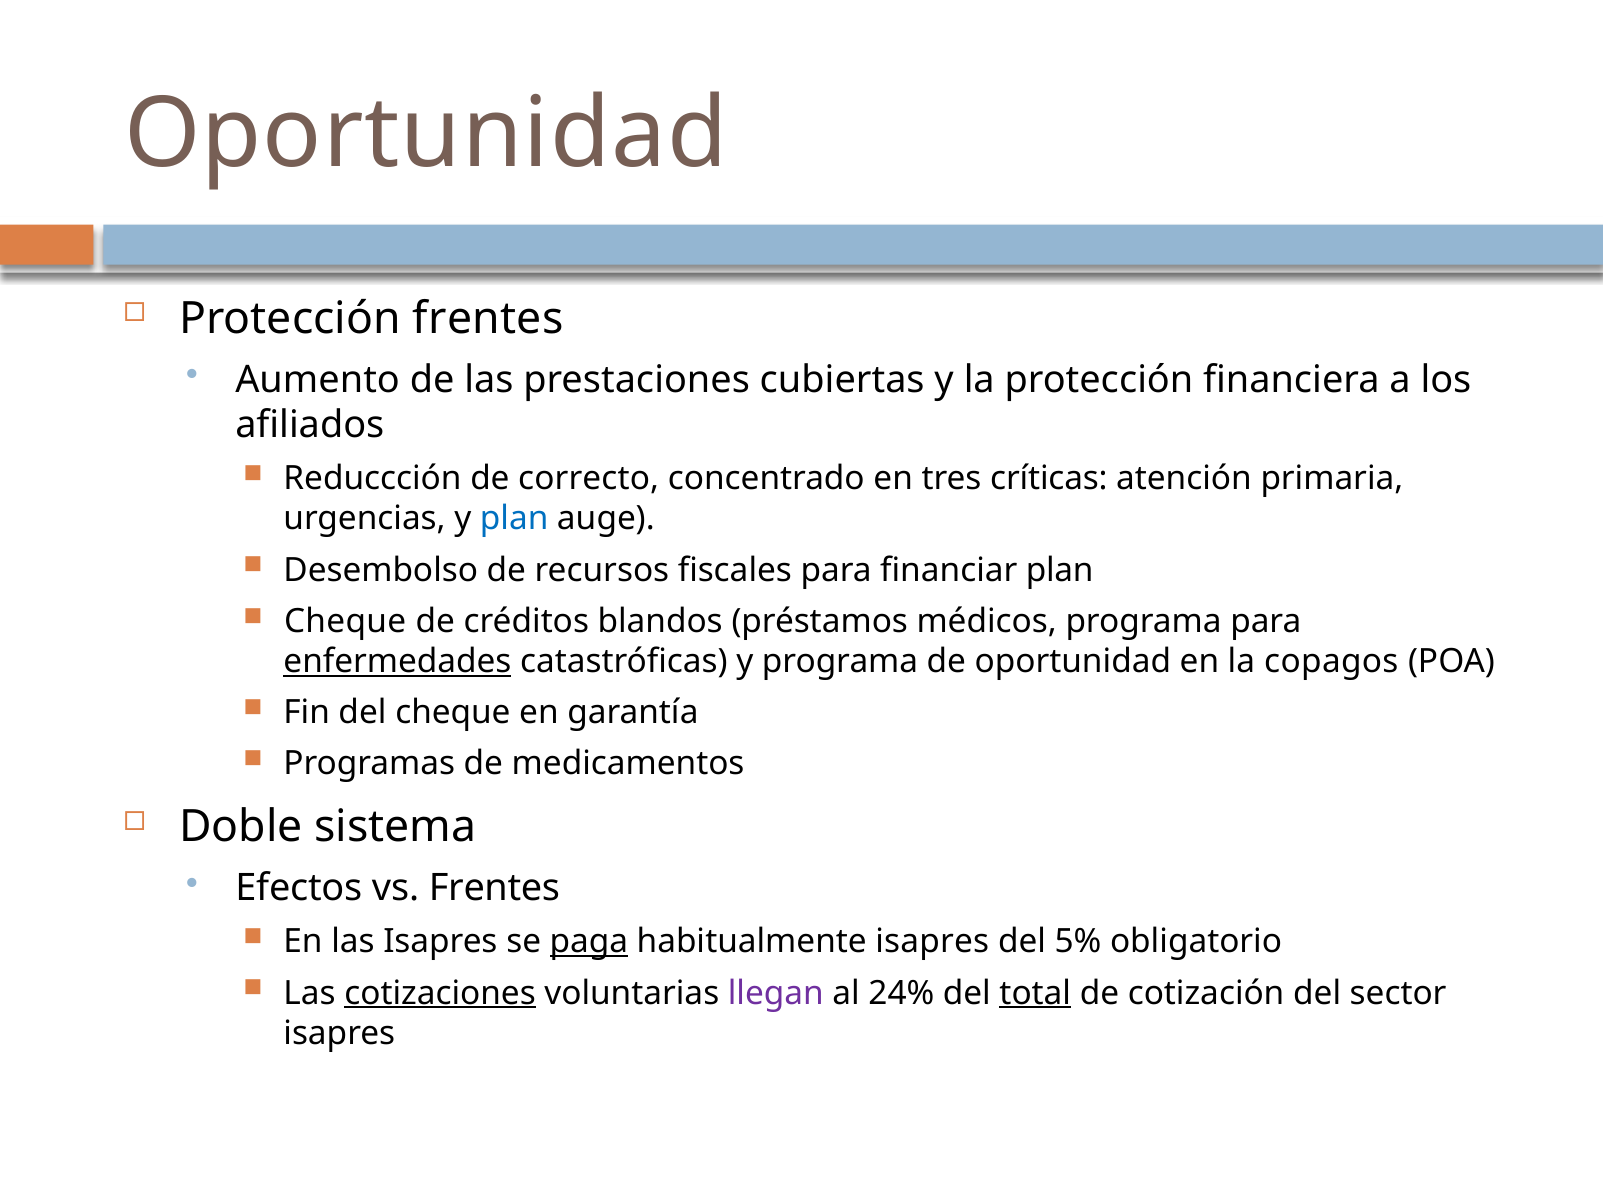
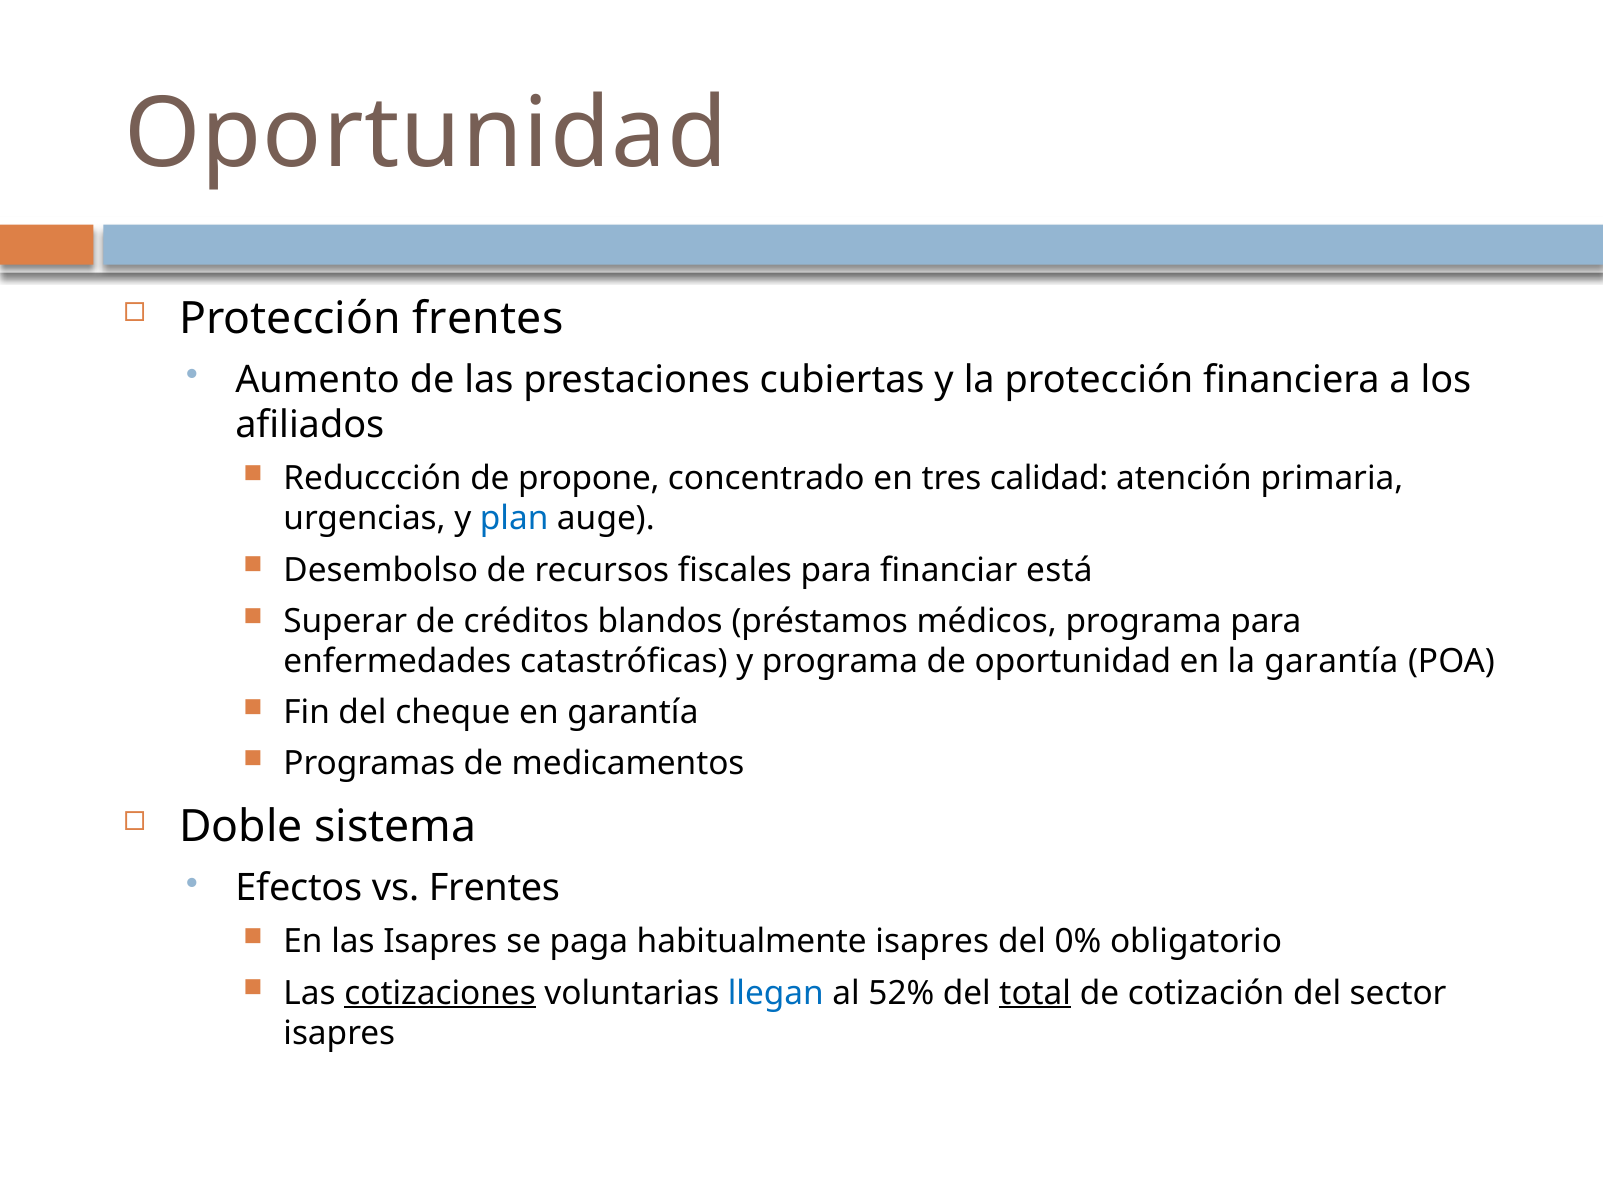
correcto: correcto -> propone (589, 478)
críticas: críticas -> calidad (1049, 478)
financiar plan: plan -> está (1059, 570)
Cheque: Cheque -> Superar (345, 621)
enfermedades underline: present -> none (397, 661)
la copagos: copagos -> garantía (1331, 661)
paga underline: present -> none (589, 941)
5%: 5% -> 0% (1078, 941)
llegan colour: purple -> blue (776, 992)
24%: 24% -> 52% (901, 992)
